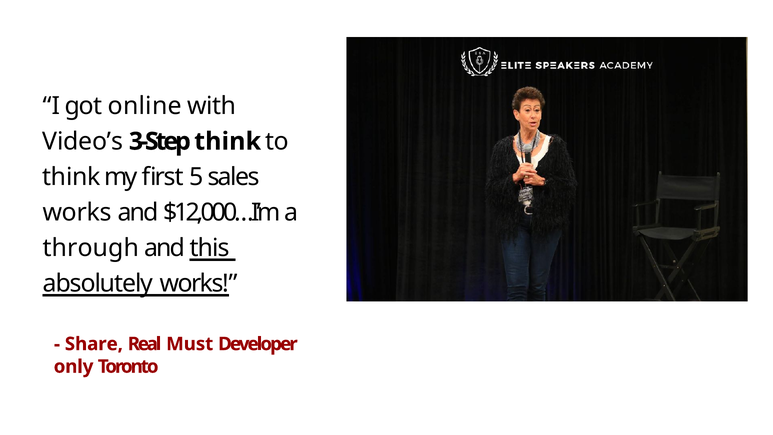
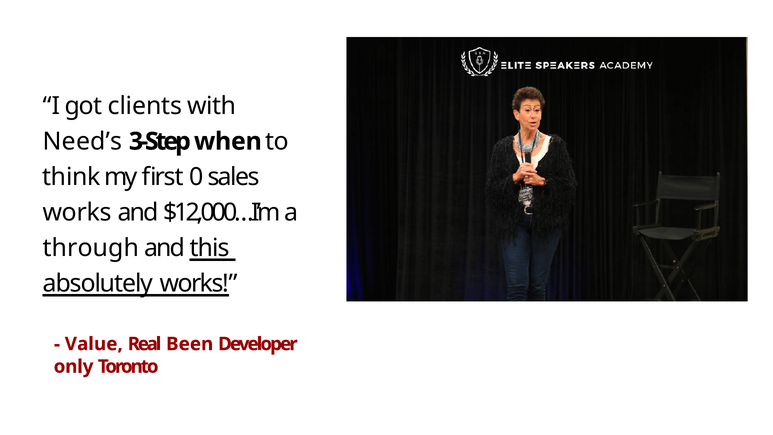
online: online -> clients (145, 106)
Video’s: Video’s -> Need’s (82, 141)
3-Step think: think -> when (228, 141)
5: 5 -> 0 (196, 177)
Share: Share -> Value (94, 344)
Must: Must -> Been (190, 344)
